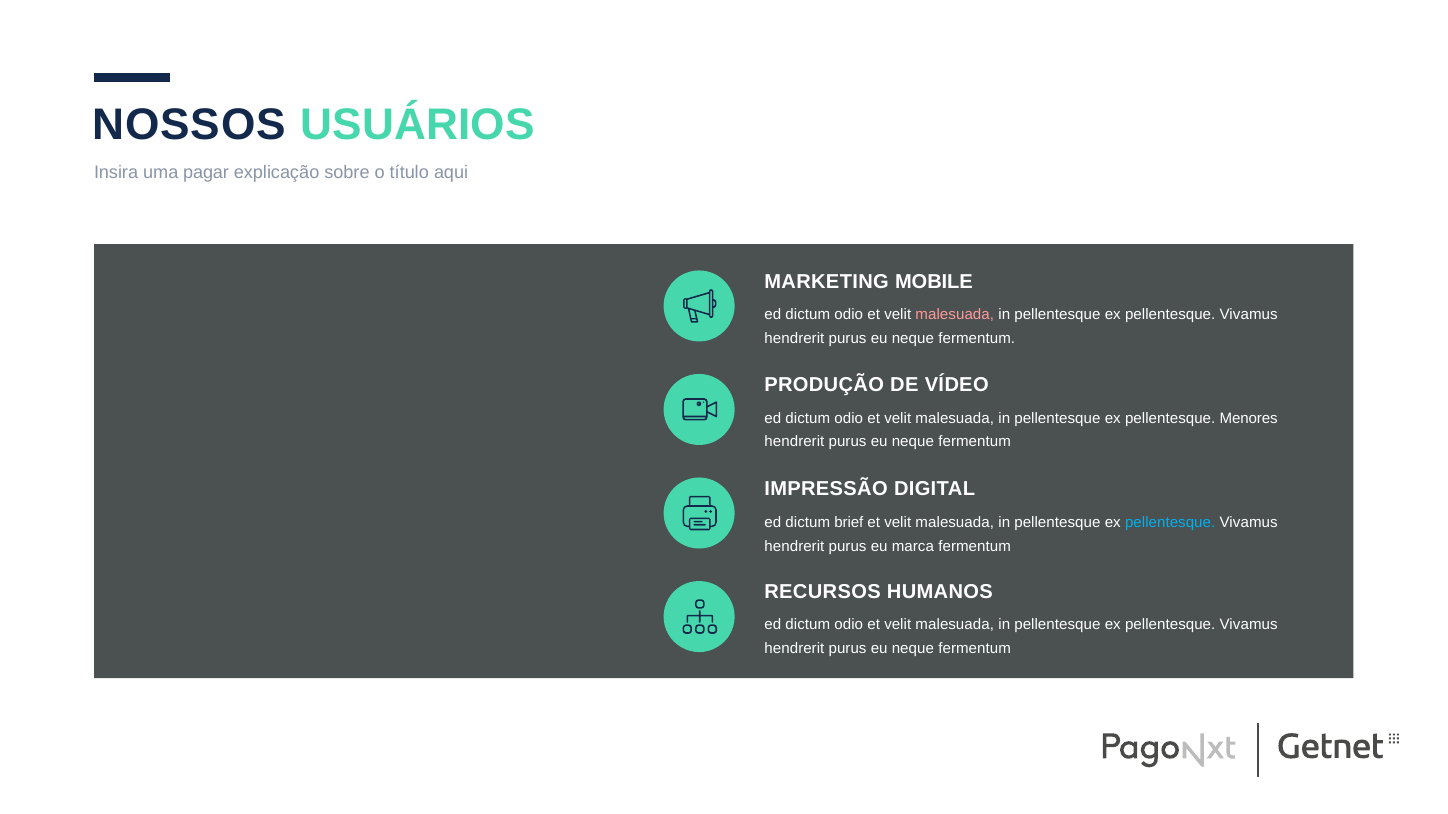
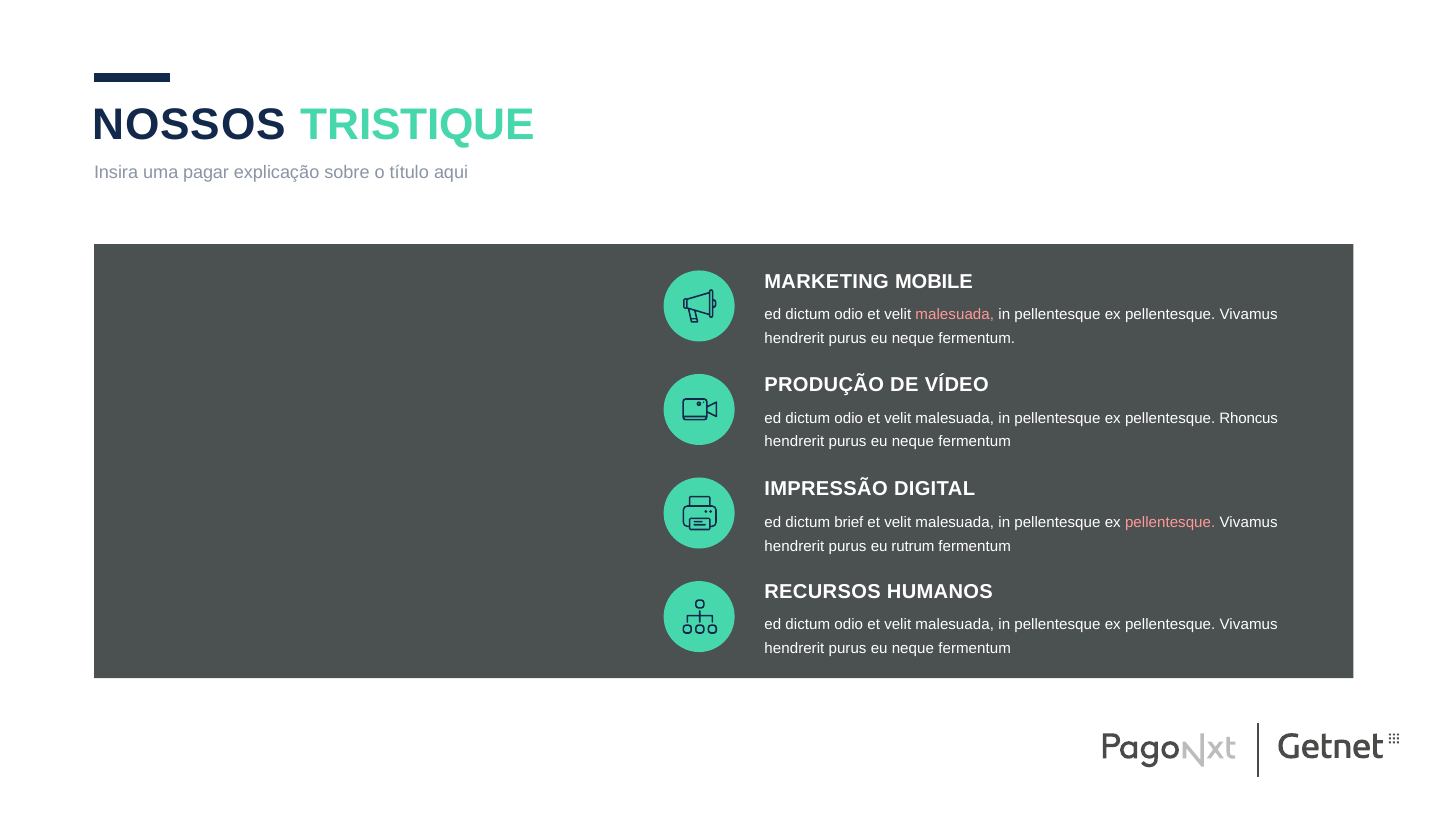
USUÁRIOS: USUÁRIOS -> TRISTIQUE (418, 125)
Menores: Menores -> Rhoncus (1249, 419)
pellentesque colour: light blue -> pink (1170, 523)
marca: marca -> rutrum (913, 546)
